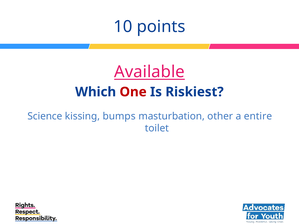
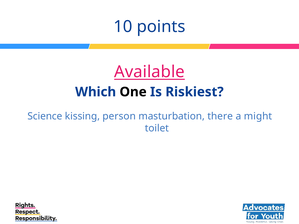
One colour: red -> black (133, 92)
bumps: bumps -> person (119, 116)
other: other -> there (220, 116)
entire: entire -> might (258, 116)
